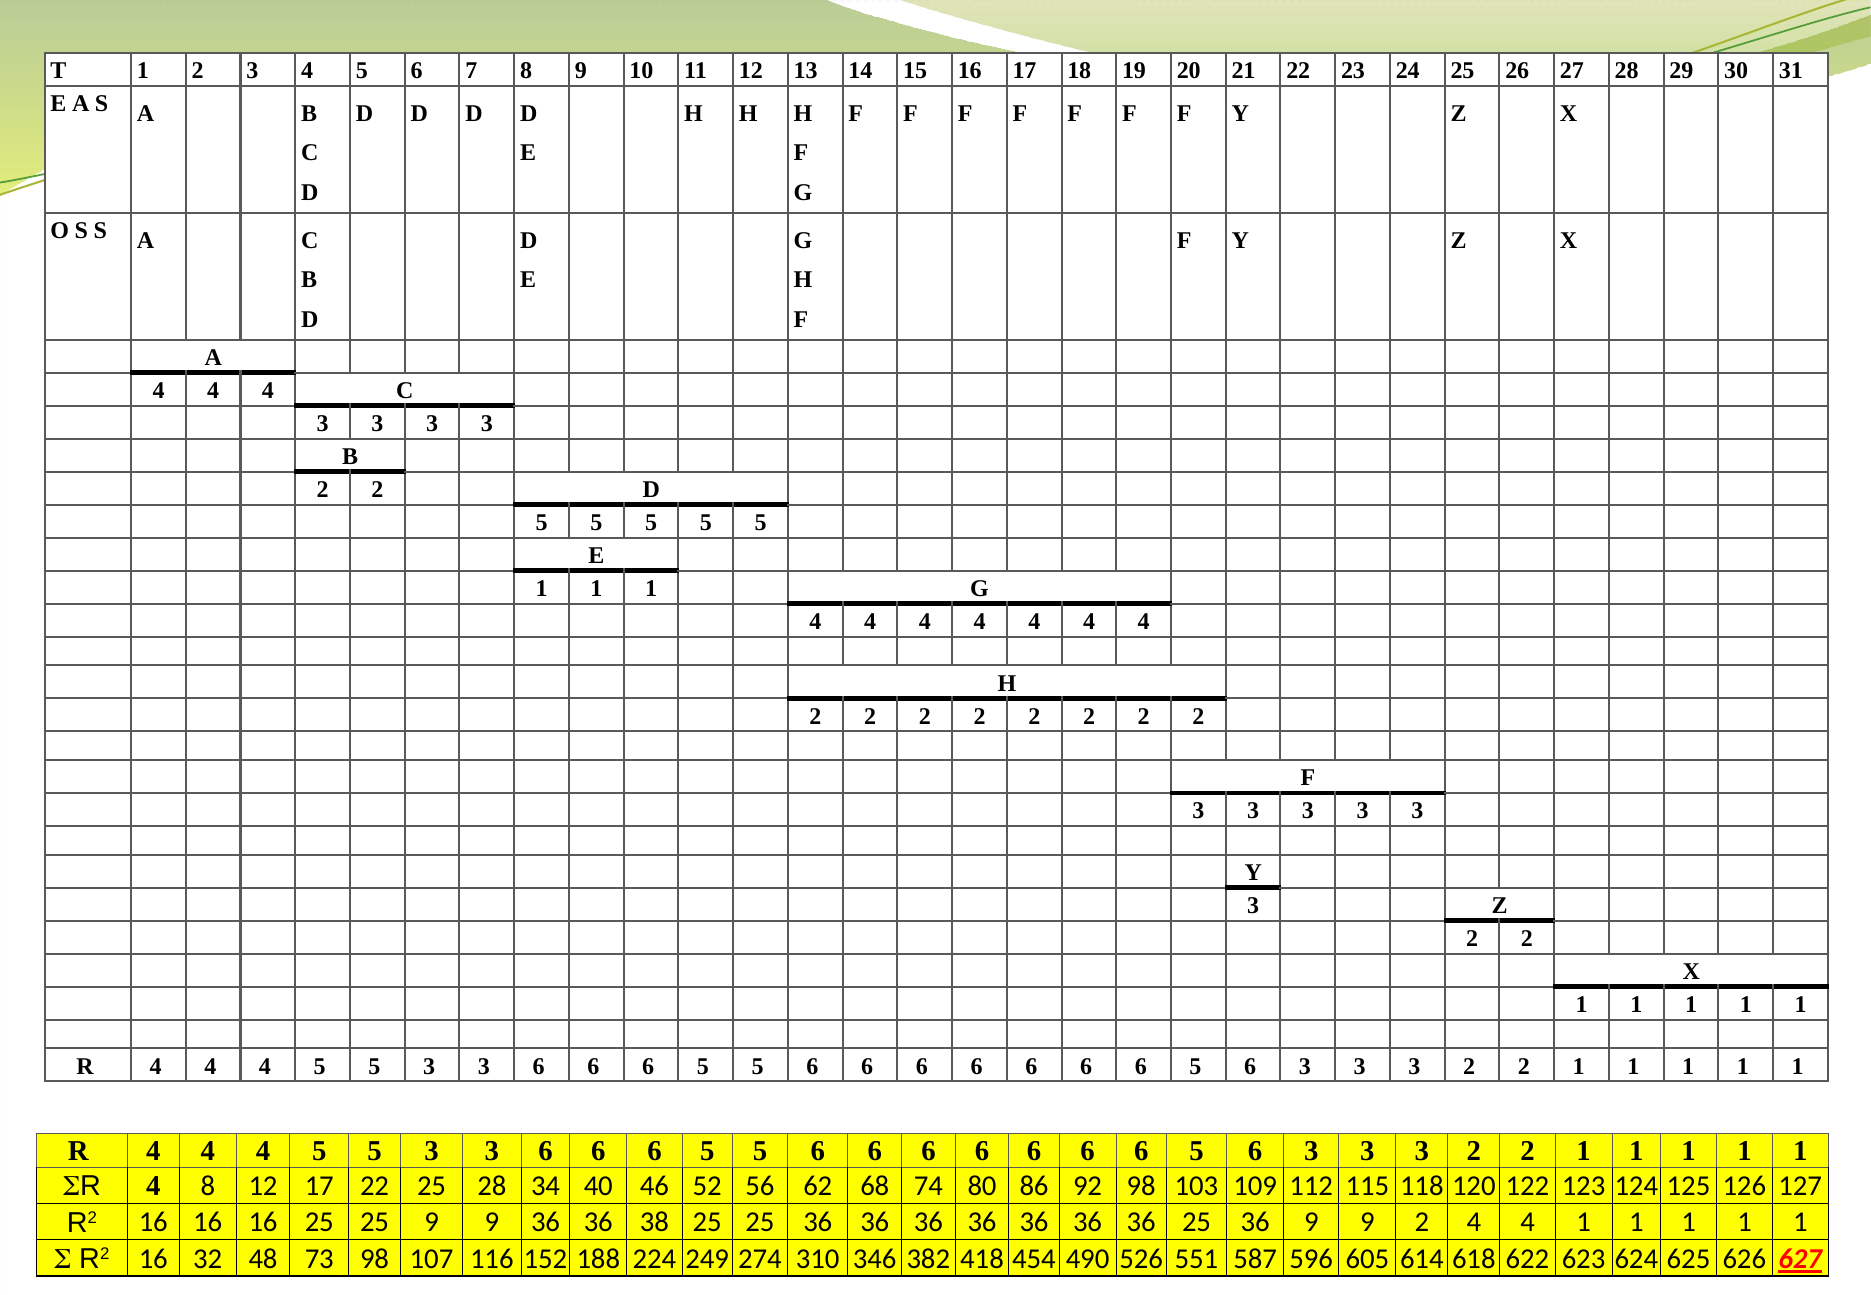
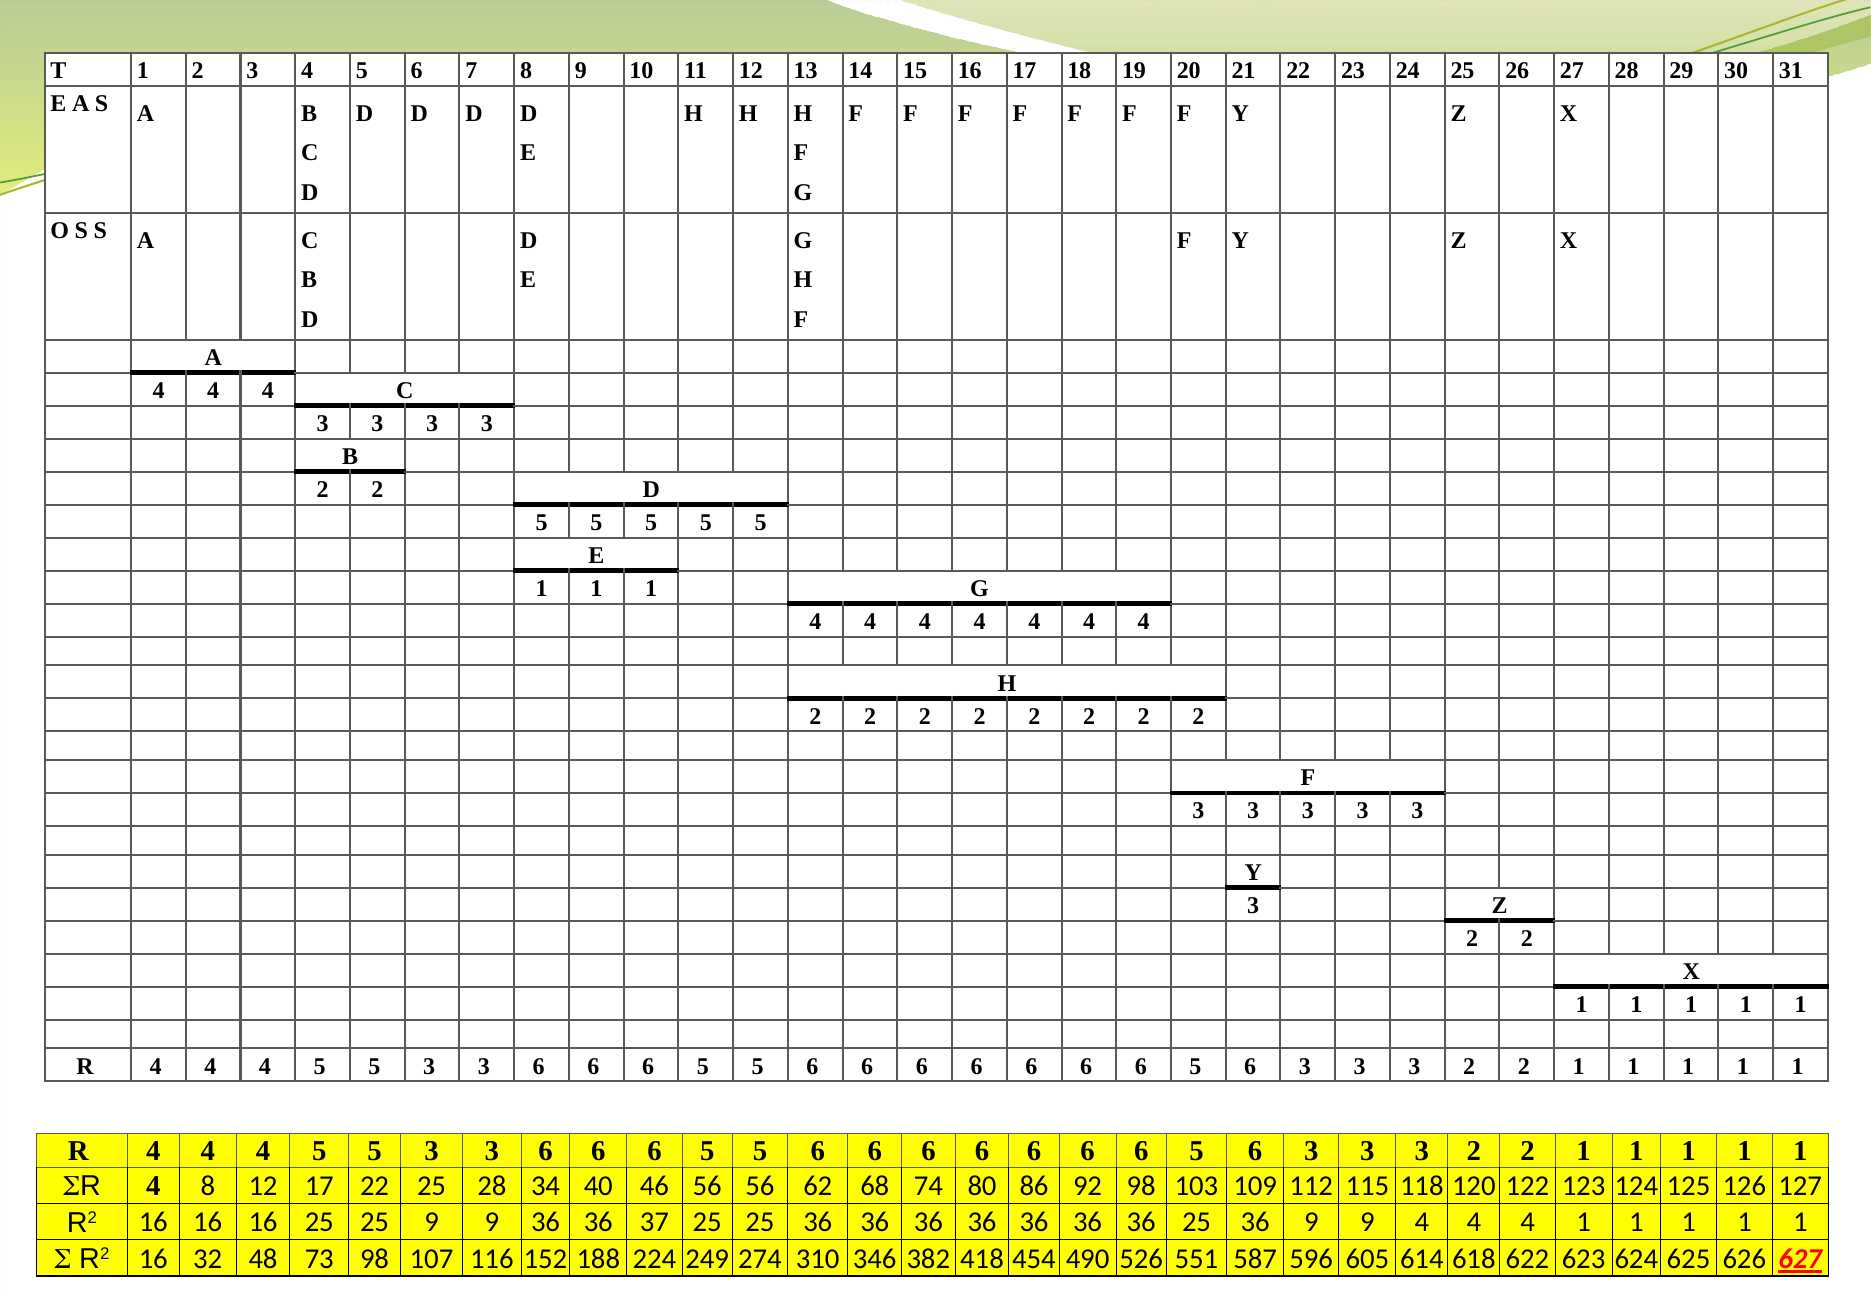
46 52: 52 -> 56 (707, 1186)
38: 38 -> 37 (654, 1223)
9 2: 2 -> 4 (1422, 1223)
